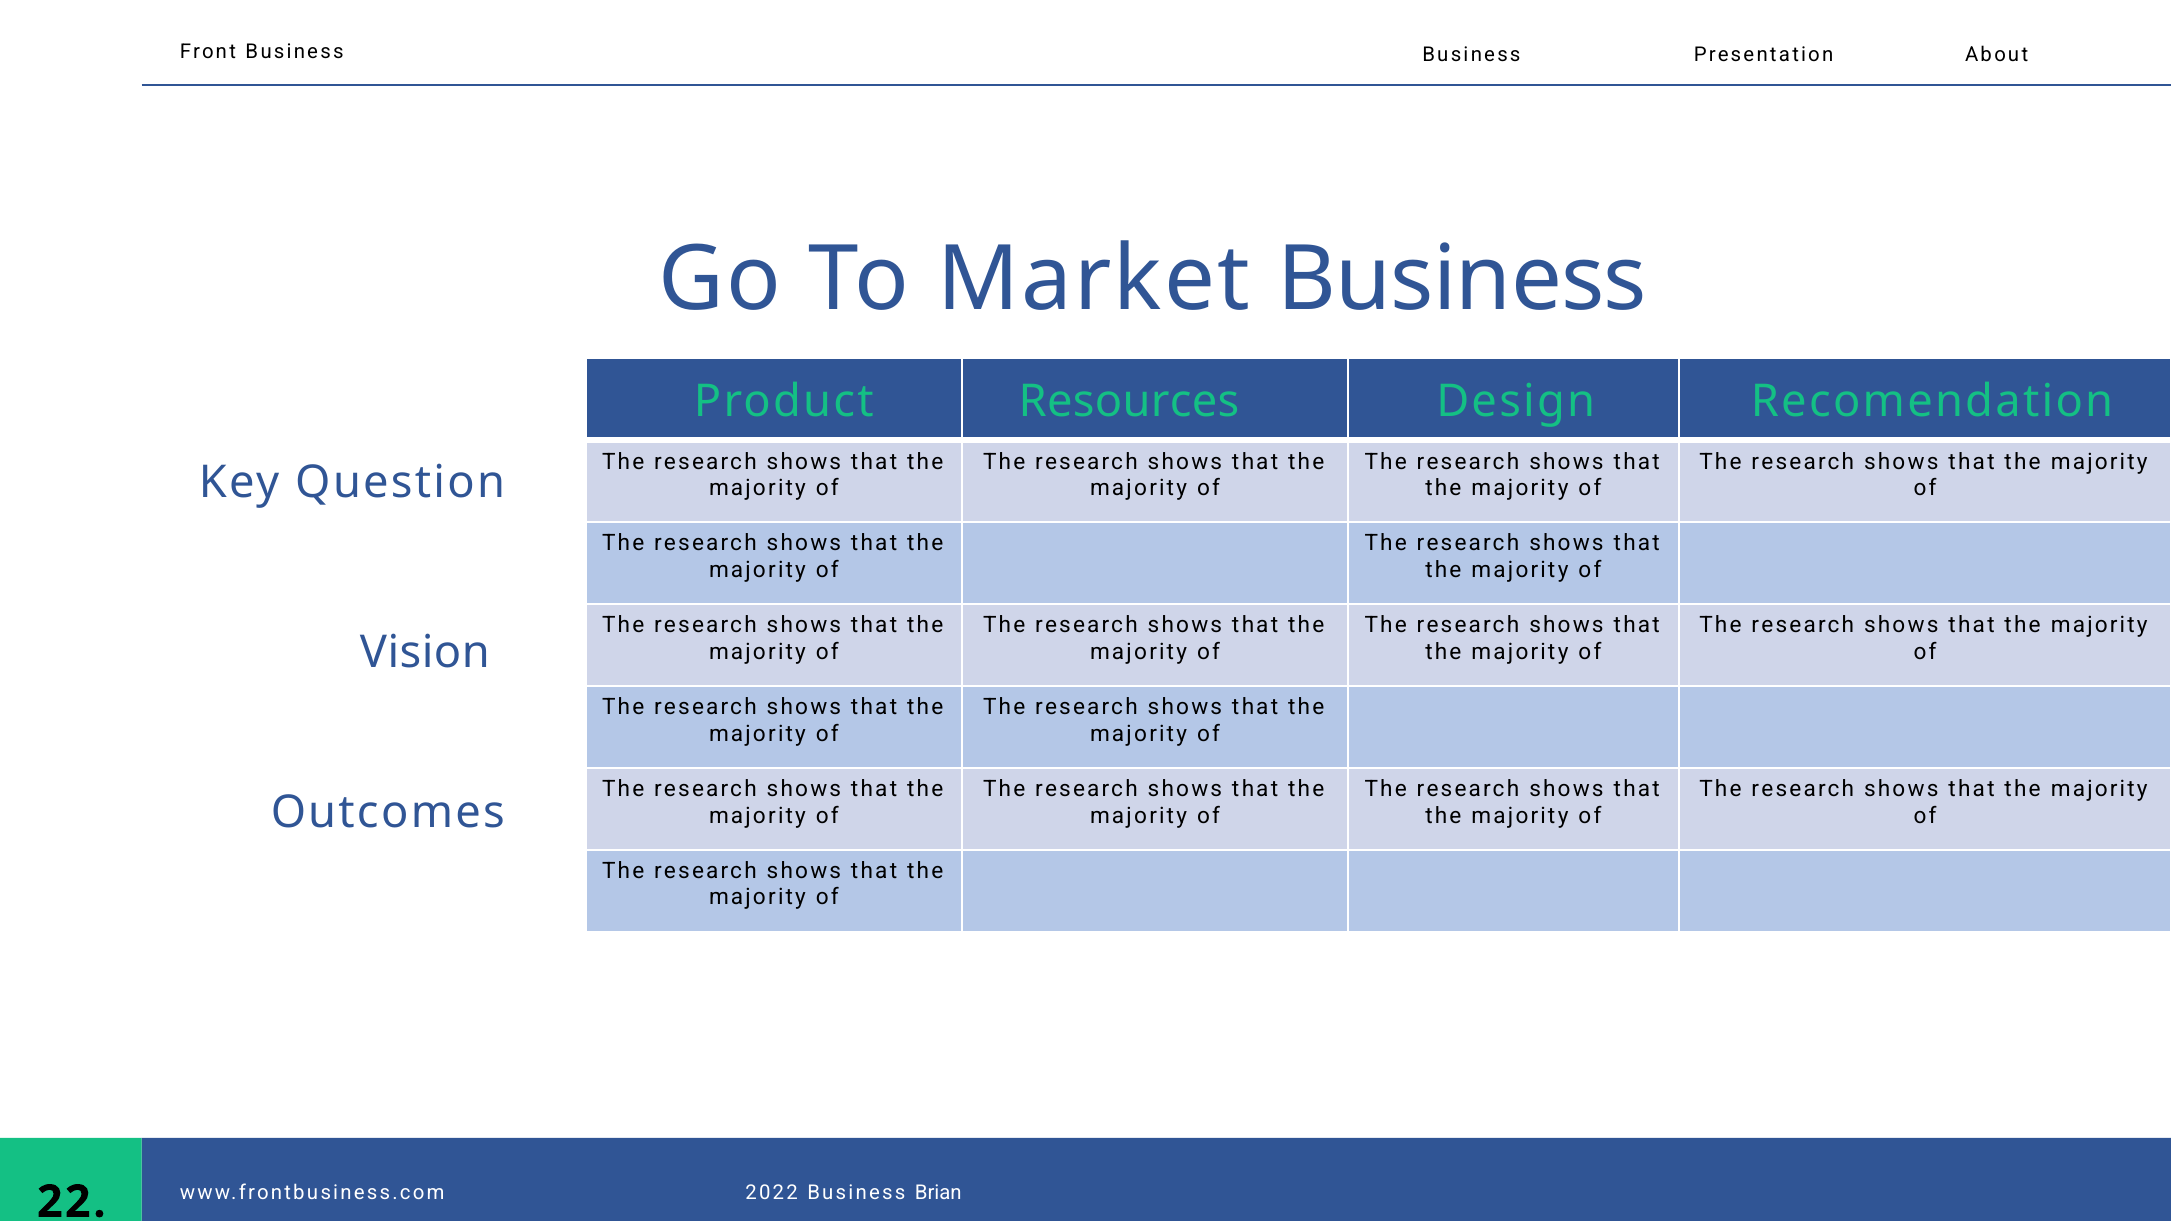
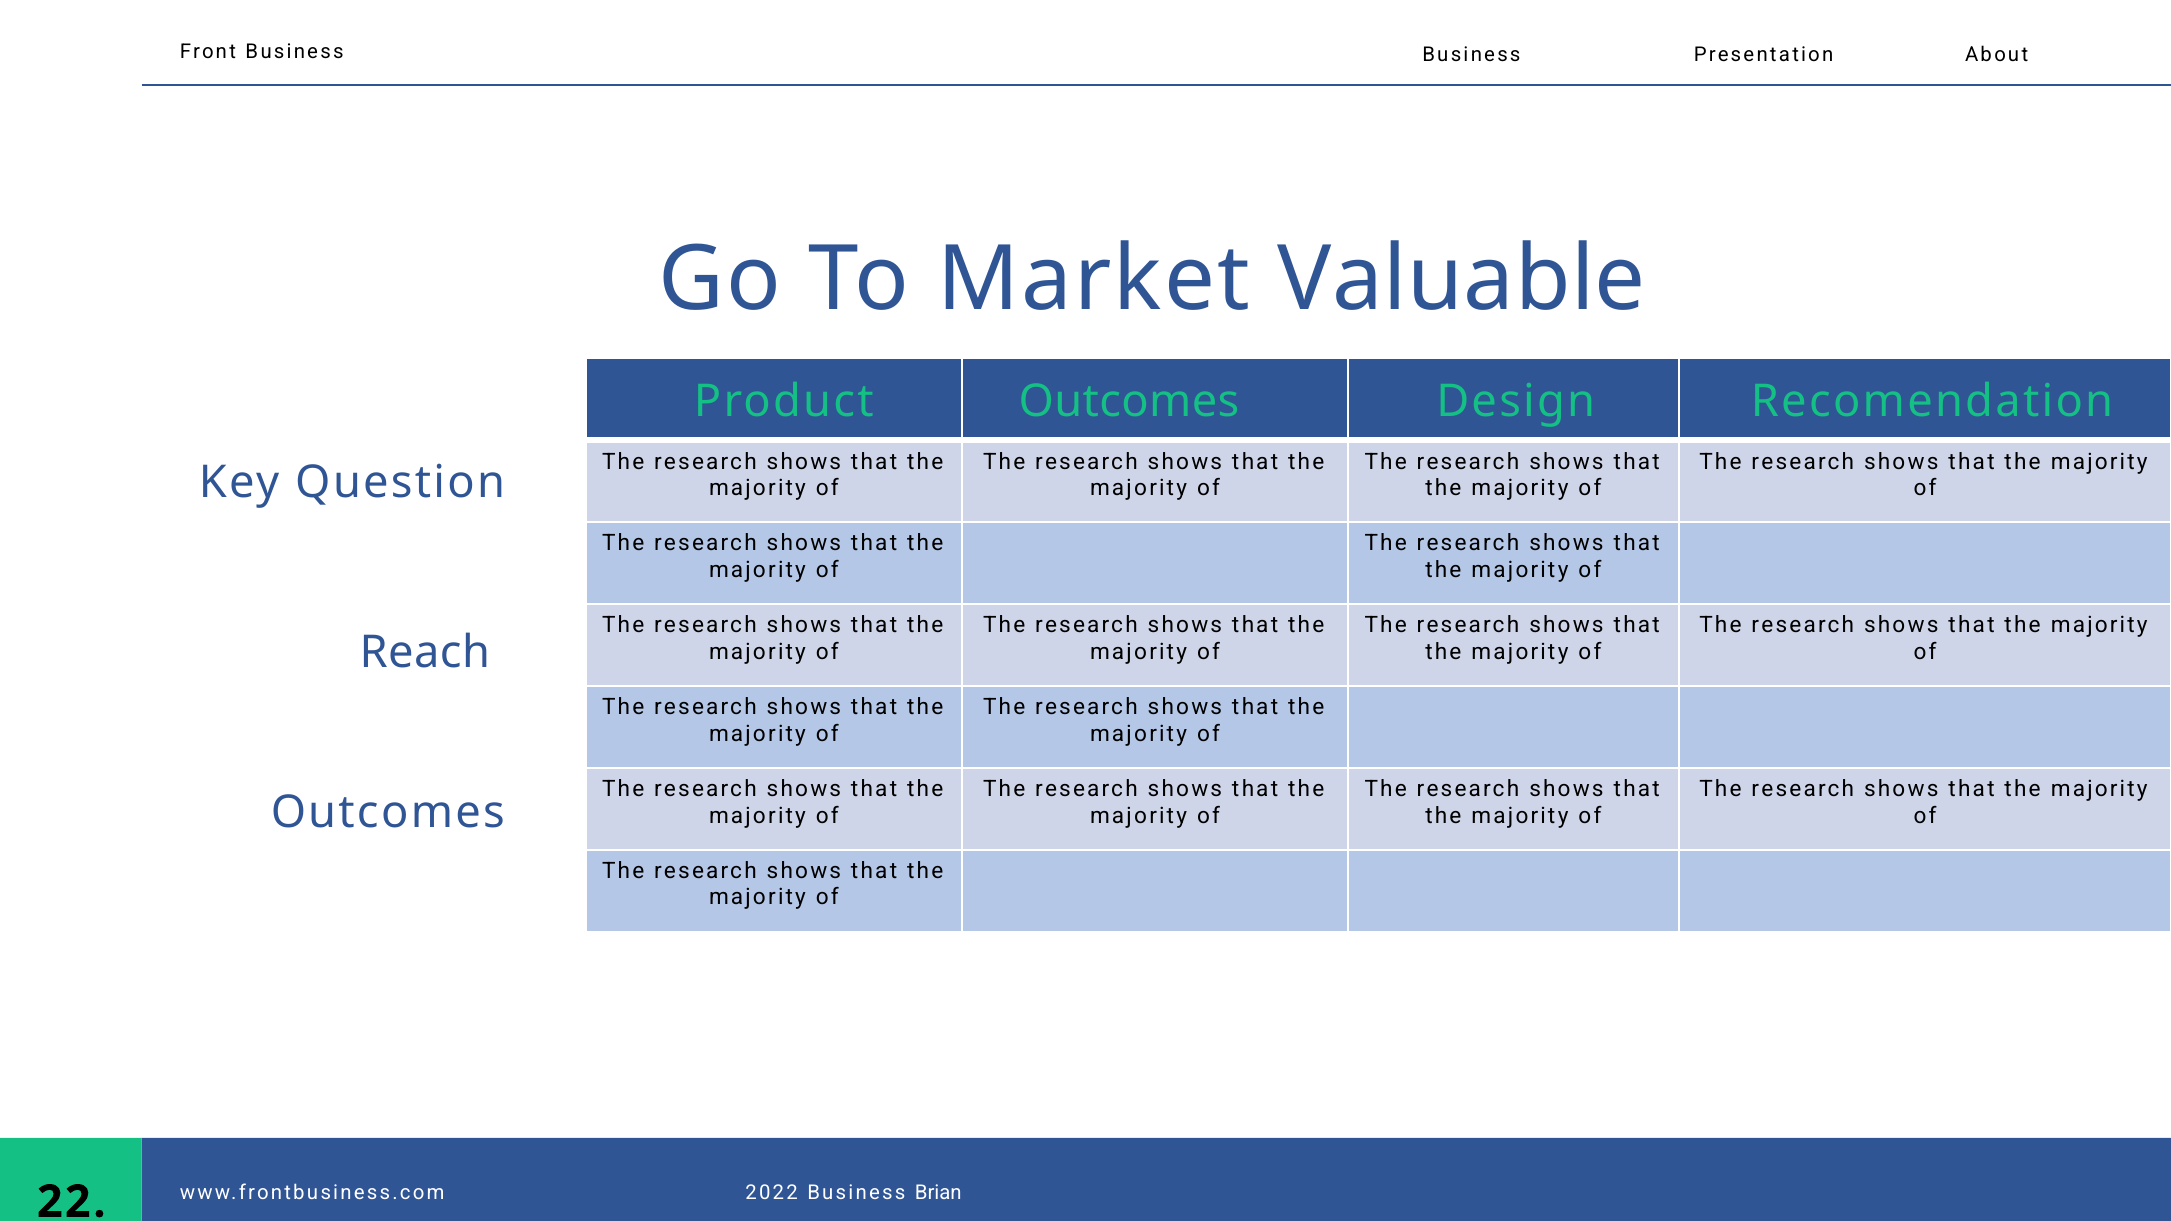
Market Business: Business -> Valuable (1462, 280)
Product Resources: Resources -> Outcomes (1129, 401)
Vision: Vision -> Reach (425, 652)
